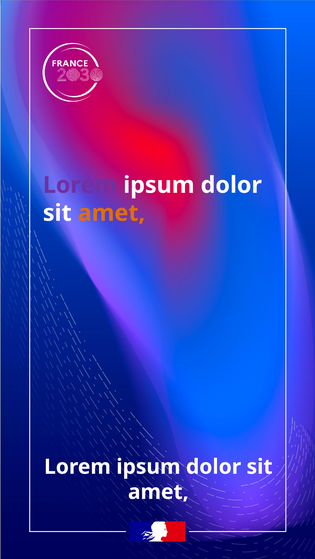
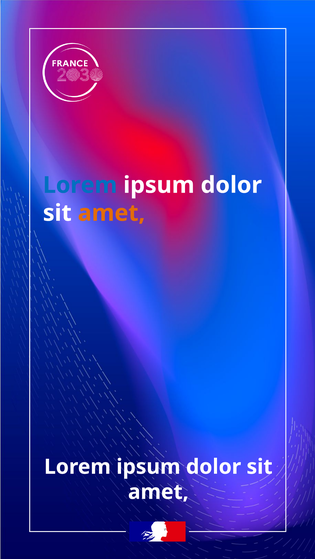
Lorem colour: purple -> blue (80, 185)
